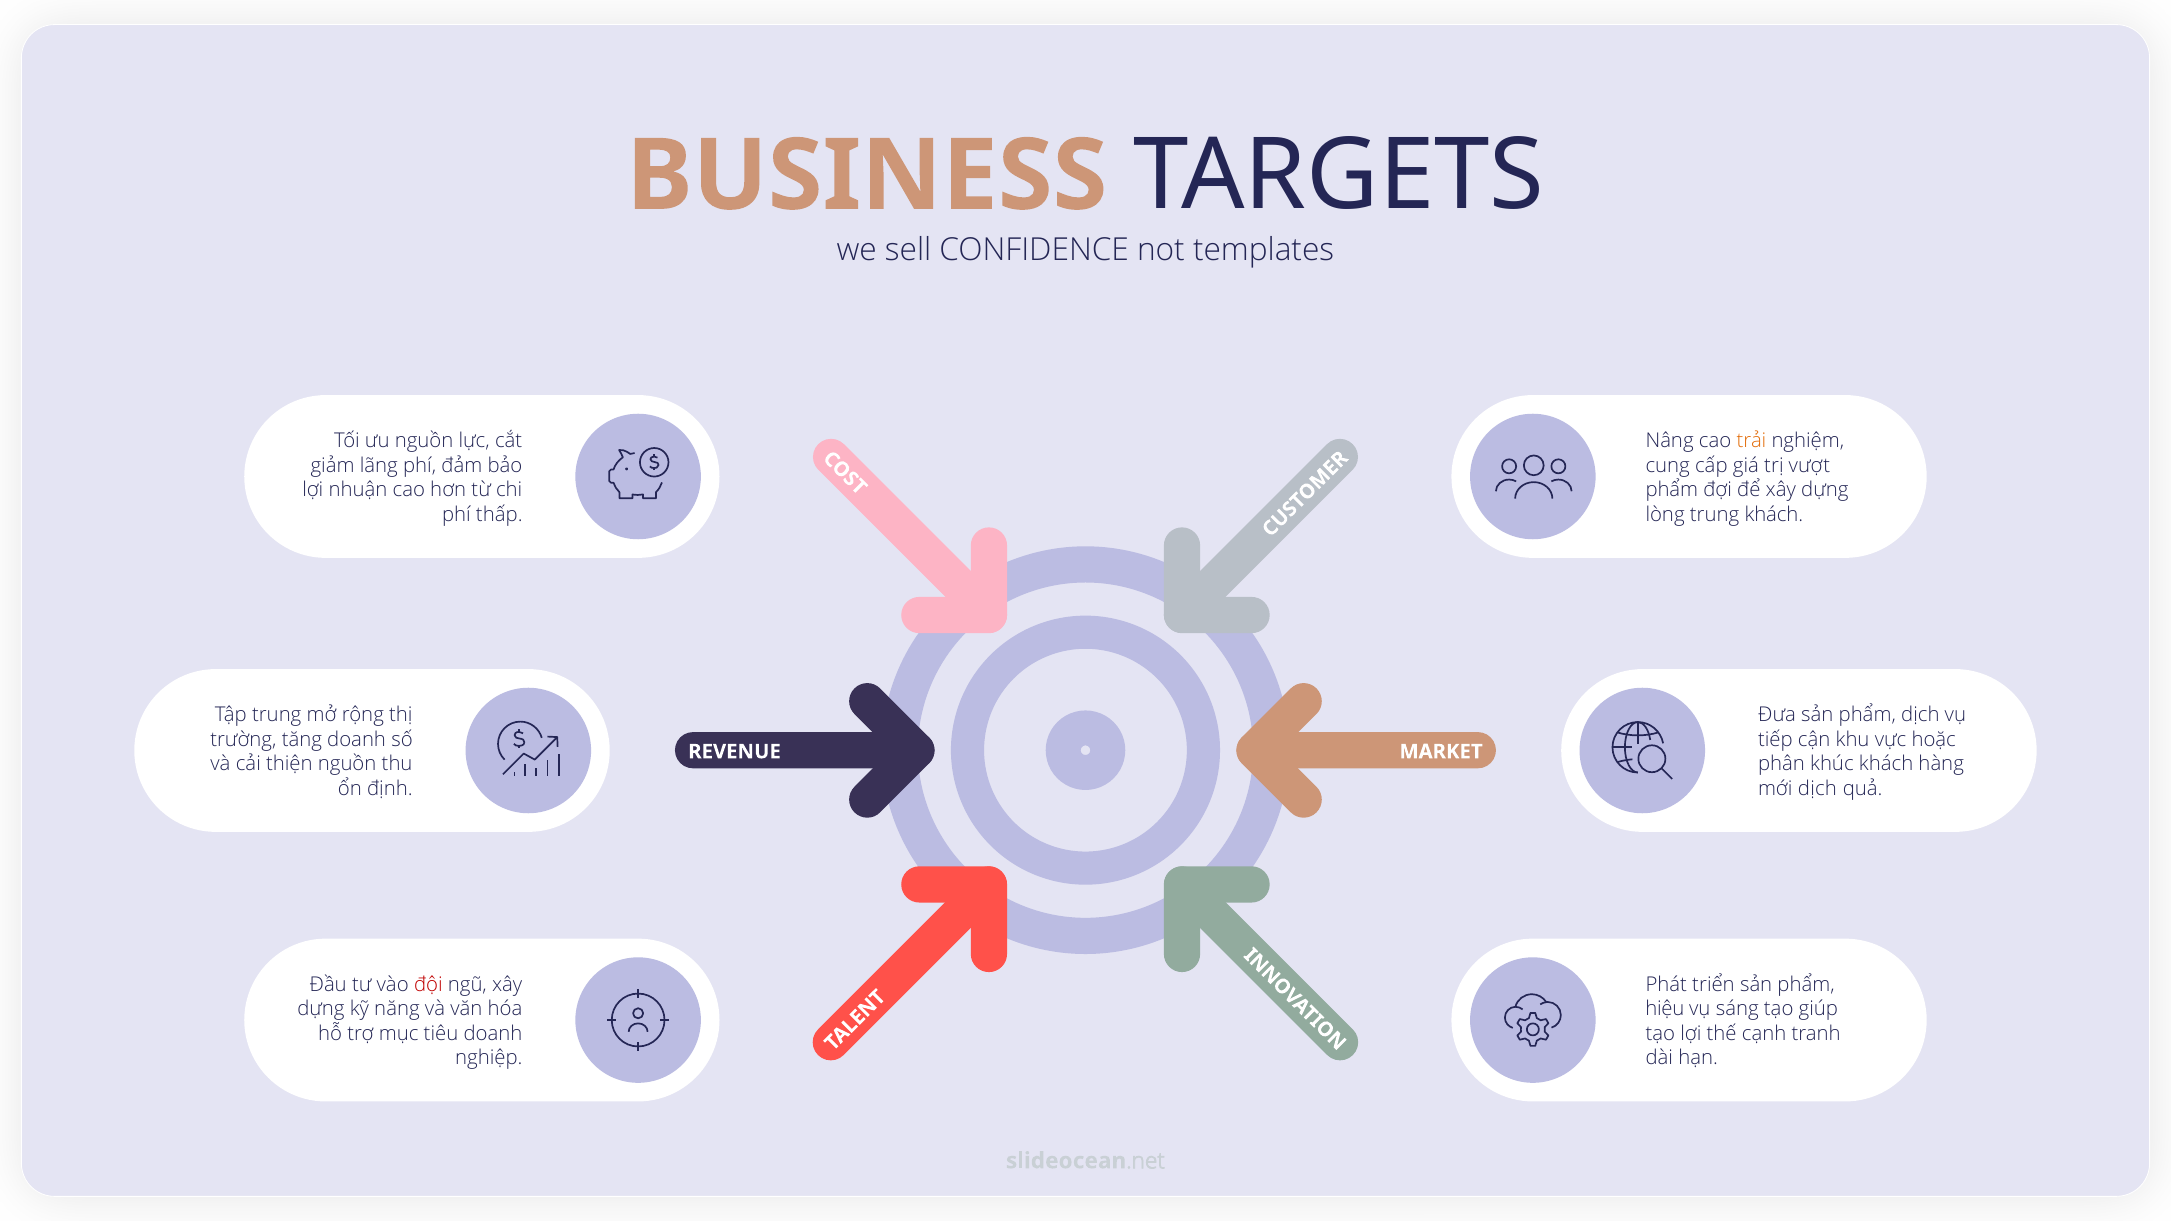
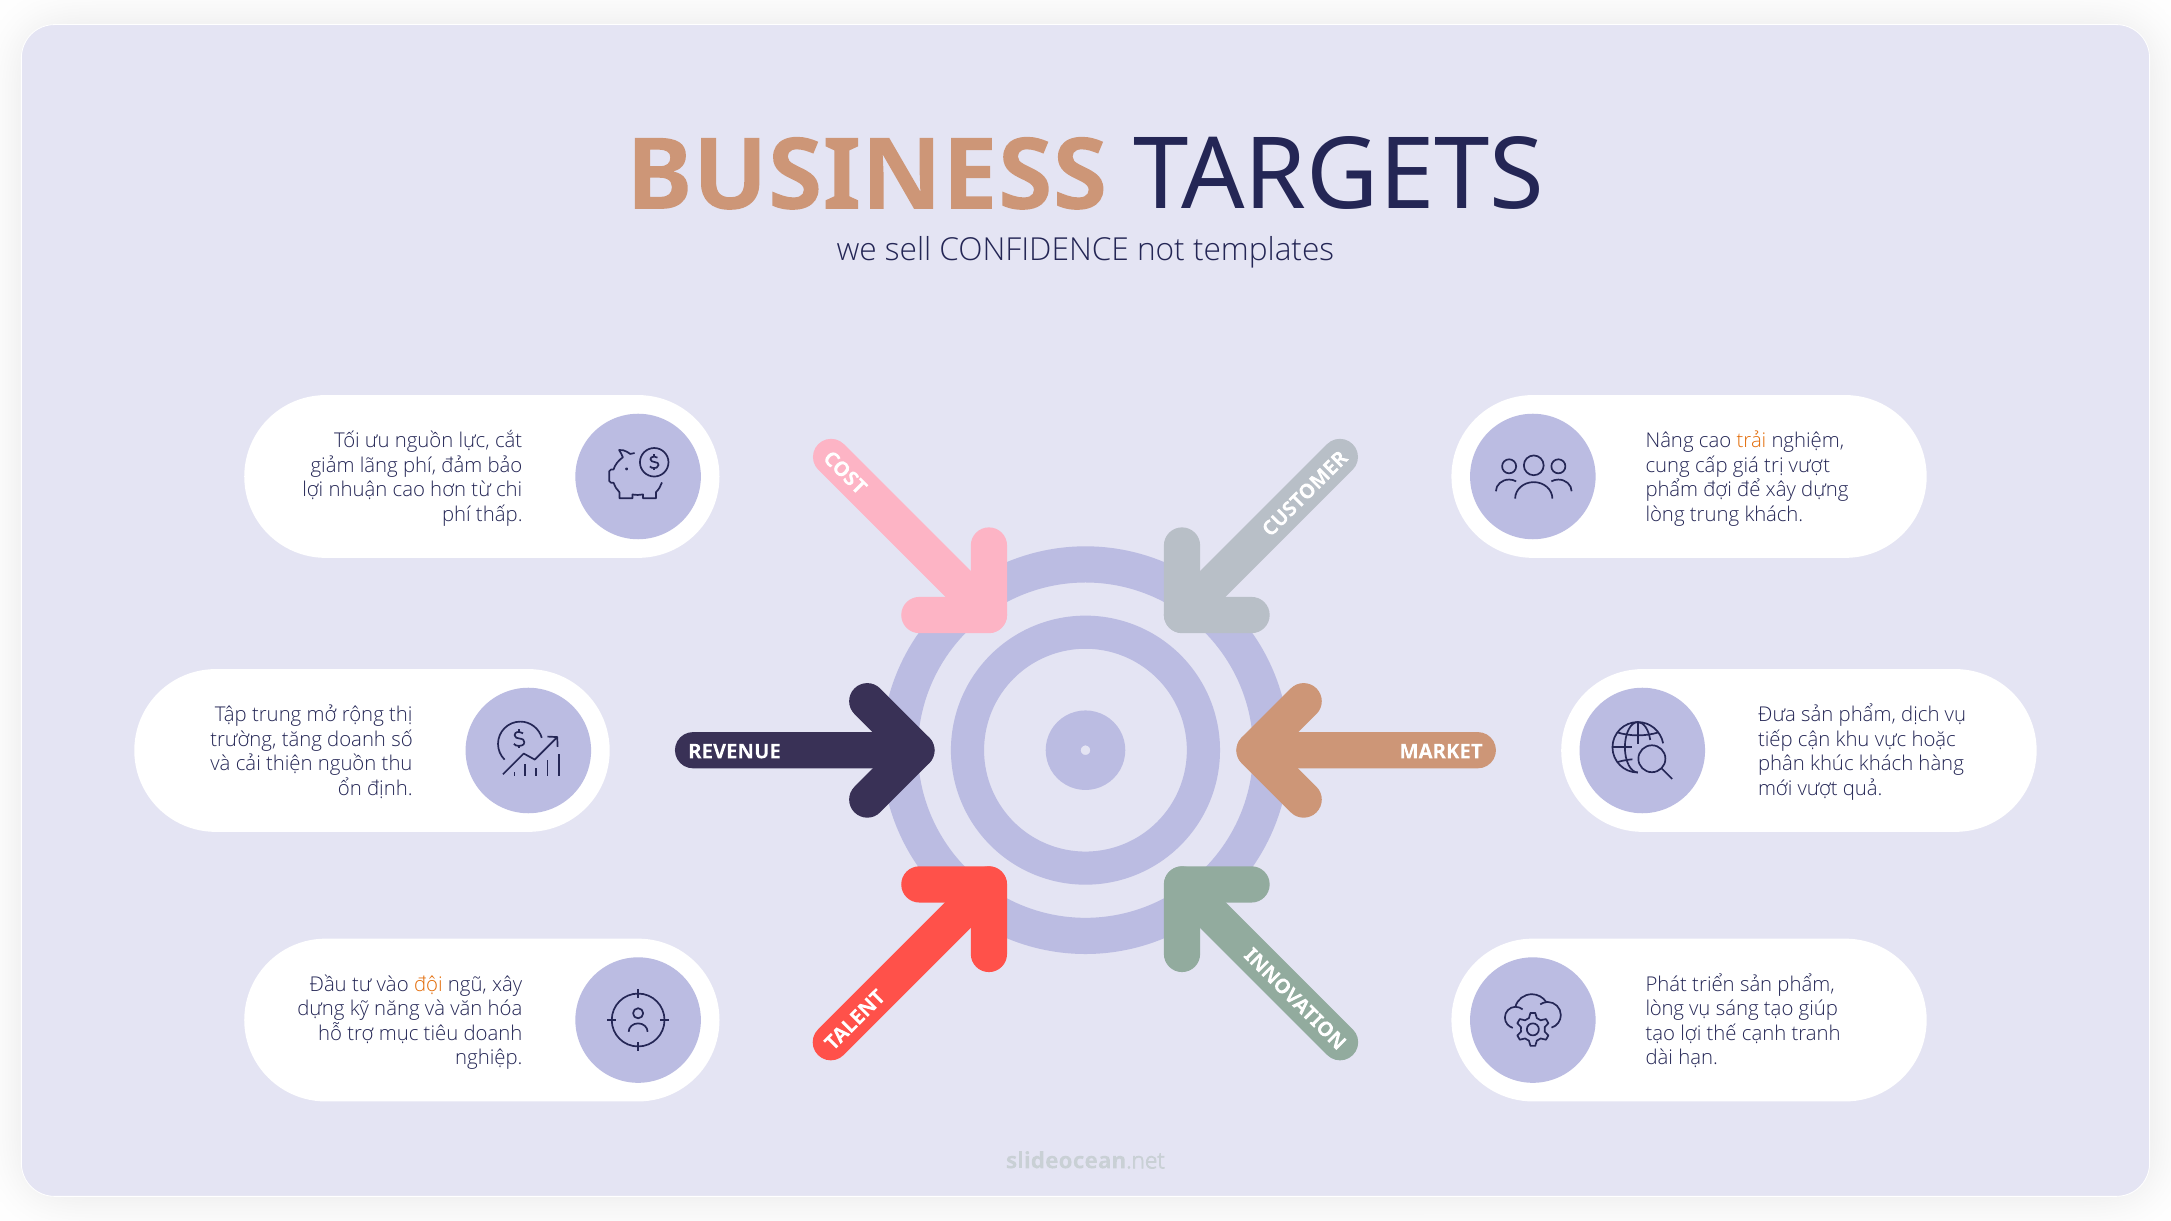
mới dịch: dịch -> vượt (1818, 789)
đội colour: red -> orange (428, 985)
hiệu: hiệu -> lòng (1665, 1009)
